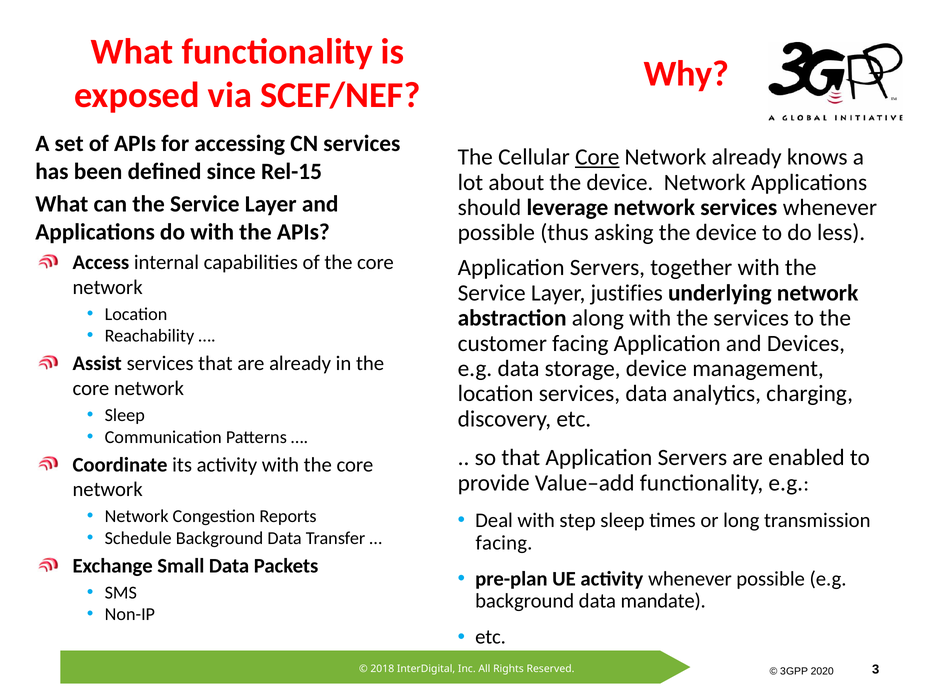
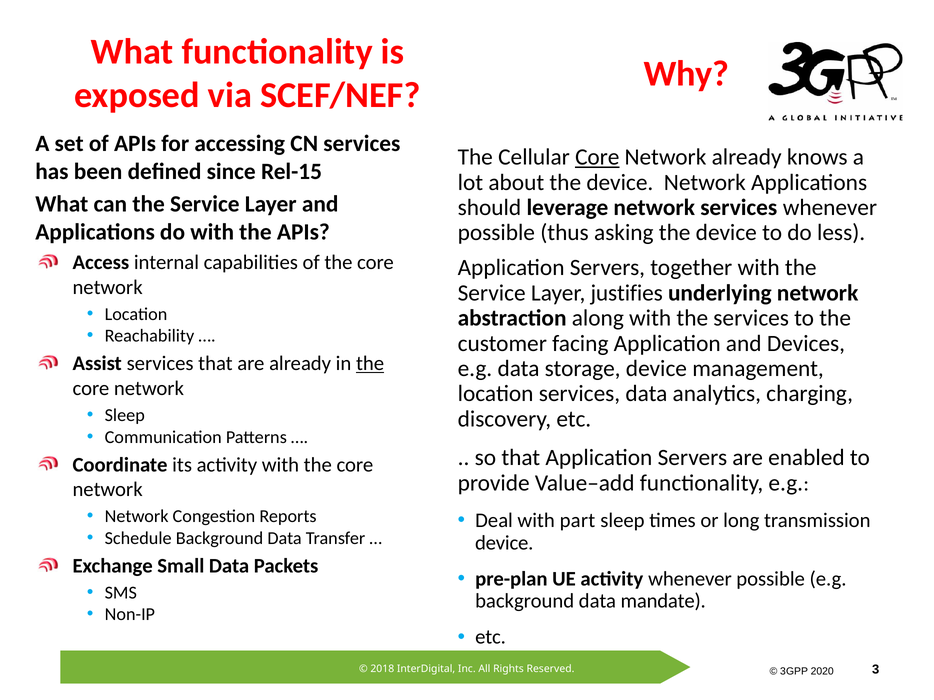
the underline: none -> present (370, 364)
step: step -> part (577, 521)
facing: facing -> device (504, 543)
